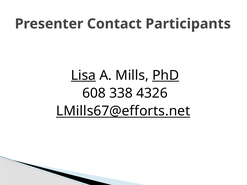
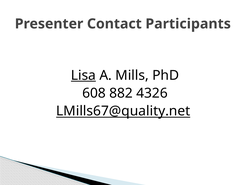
PhD underline: present -> none (166, 75)
338: 338 -> 882 (121, 93)
LMills67@efforts.net: LMills67@efforts.net -> LMills67@quality.net (123, 111)
